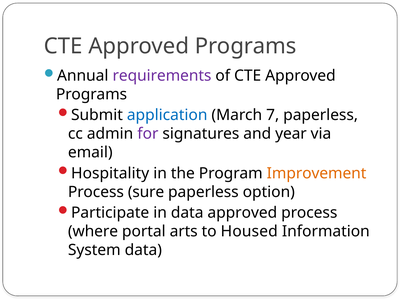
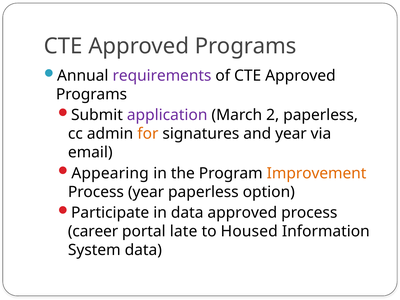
application colour: blue -> purple (167, 115)
7: 7 -> 2 (273, 115)
for colour: purple -> orange (148, 134)
Hospitality: Hospitality -> Appearing (110, 173)
Process sure: sure -> year (146, 192)
where: where -> career (93, 231)
arts: arts -> late (184, 231)
